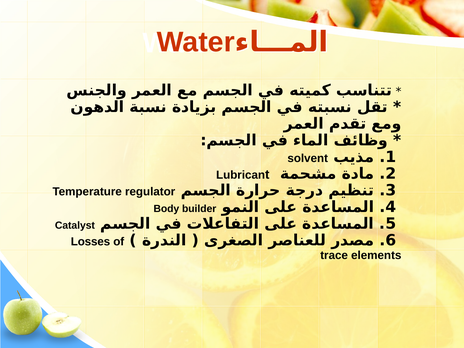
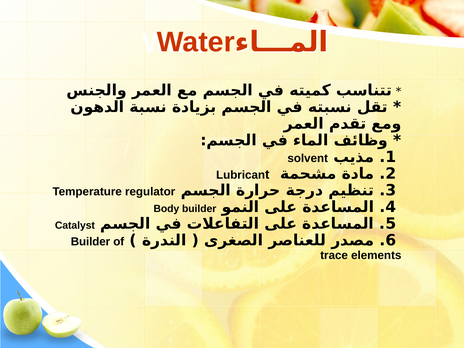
Losses: Losses -> Builder (90, 242)
